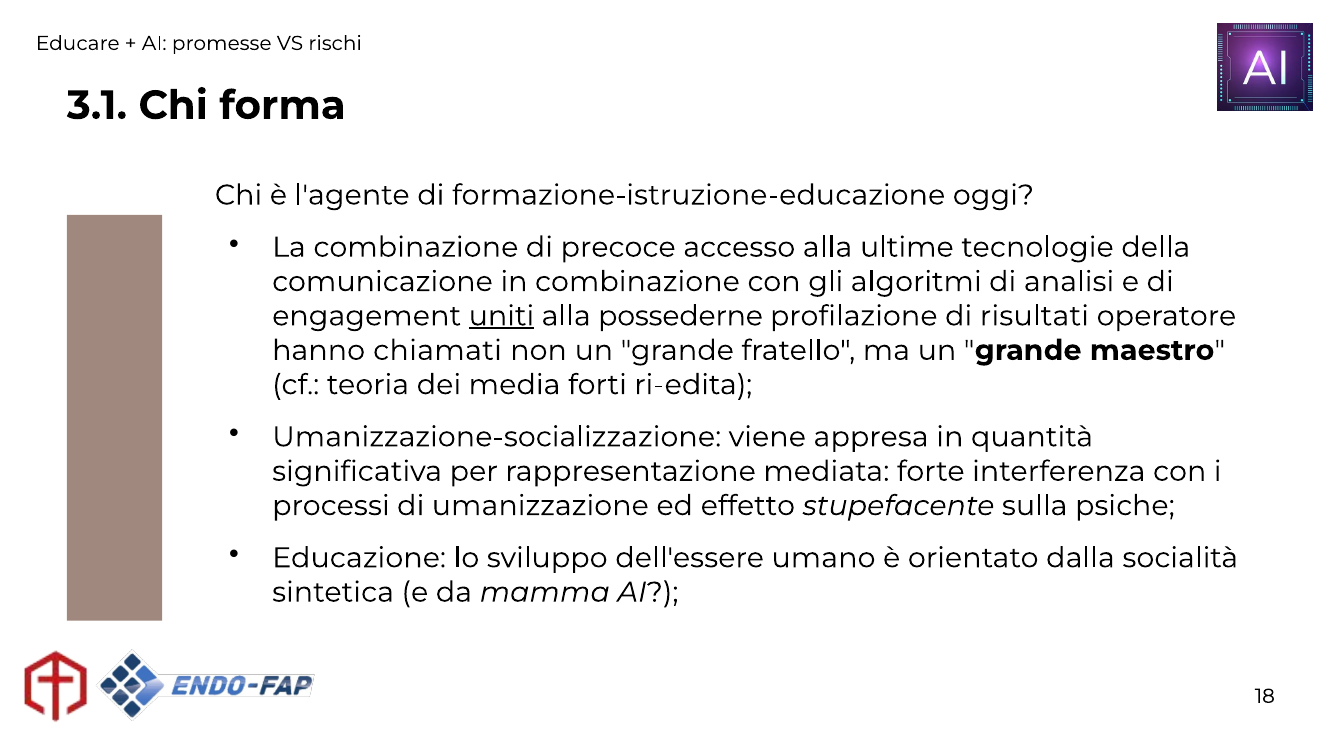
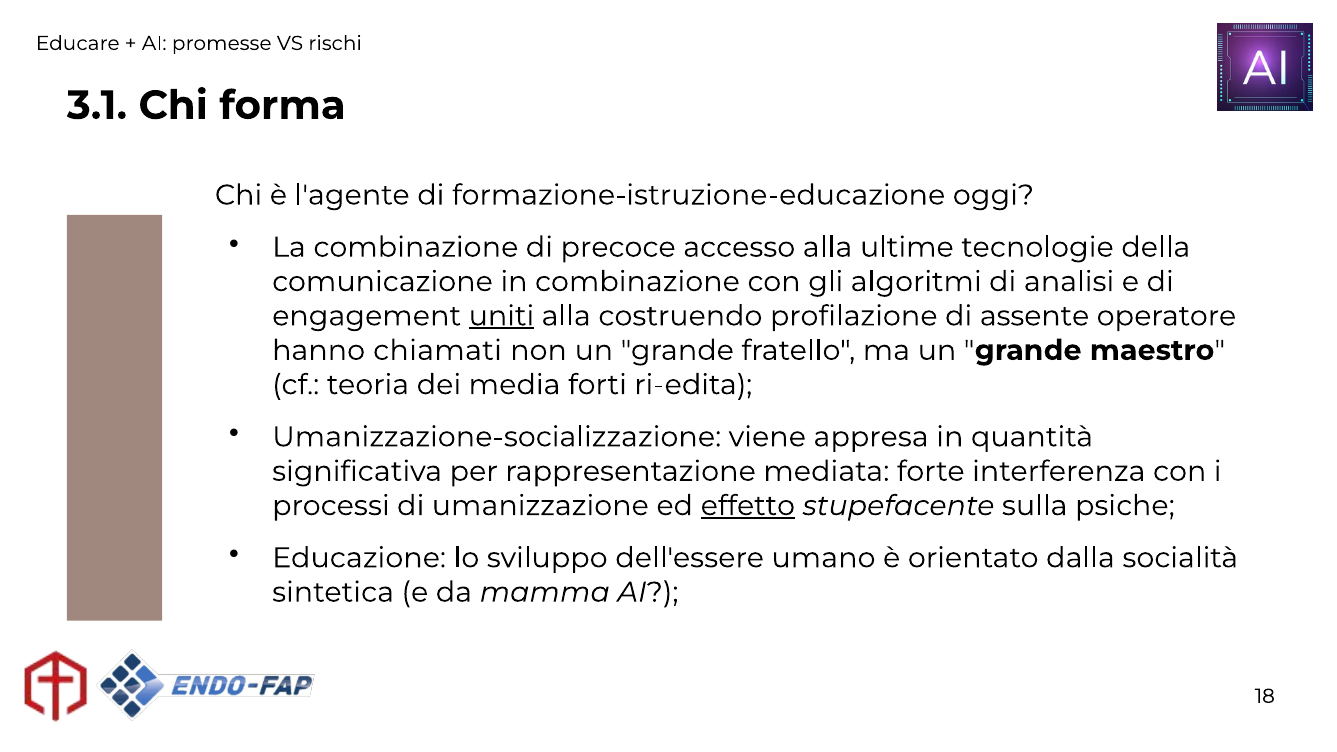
possederne: possederne -> costruendo (680, 316)
risultati: risultati -> assente (1035, 316)
effetto underline: none -> present (748, 506)
